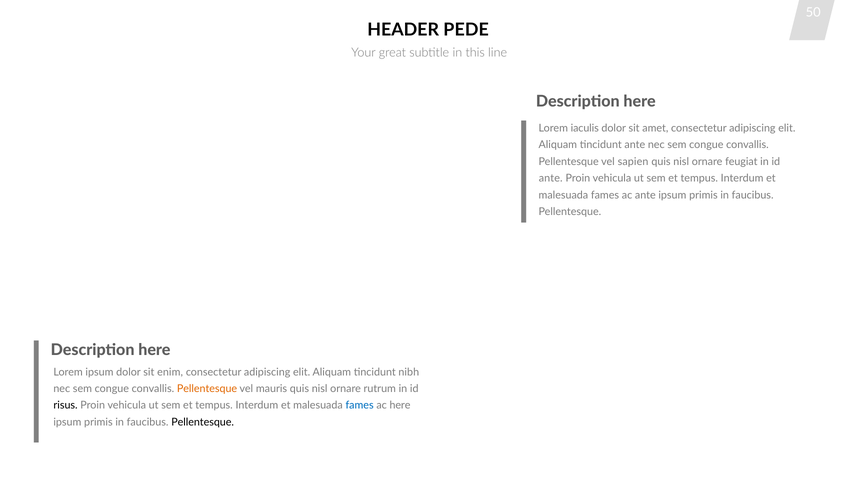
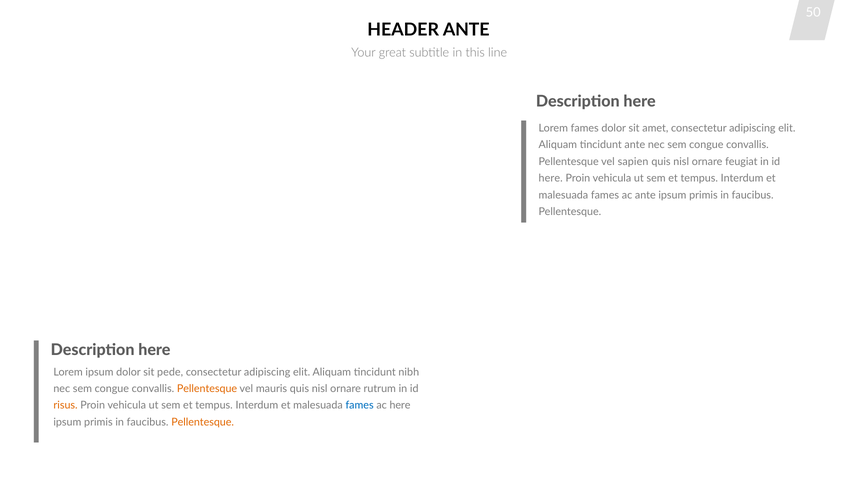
HEADER PEDE: PEDE -> ANTE (466, 30)
Lorem iaculis: iaculis -> fames (585, 128)
ante: ante -> here (551, 178)
enim: enim -> pede (170, 372)
risus colour: black -> orange (66, 405)
Pellentesque colour: black -> orange (203, 422)
